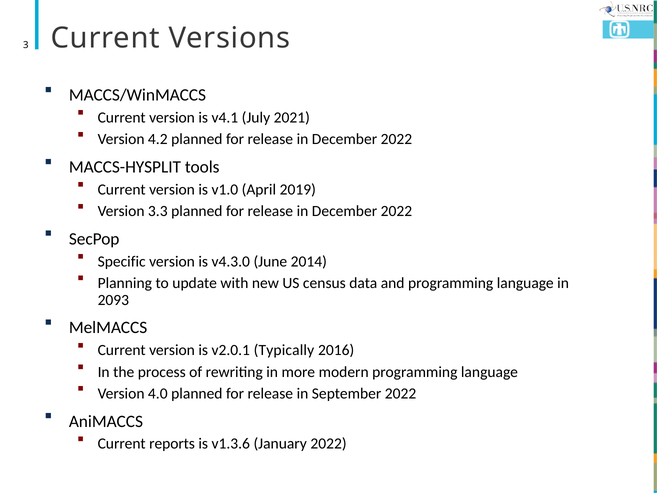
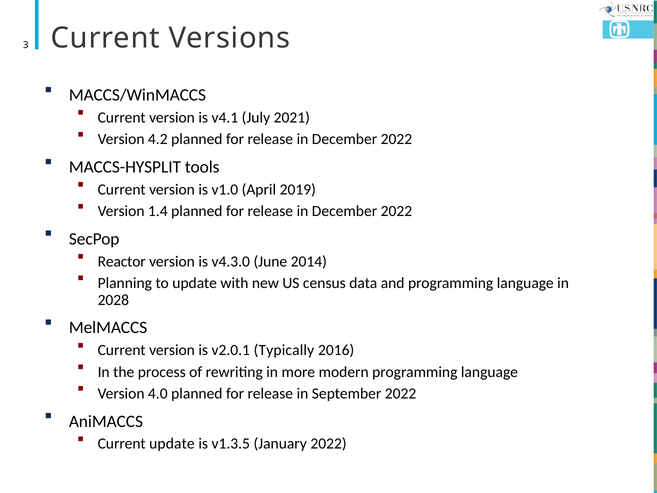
3.3: 3.3 -> 1.4 (158, 211)
Specific: Specific -> Reactor (122, 261)
2093: 2093 -> 2028 (113, 300)
Current reports: reports -> update (172, 444)
v1.3.6: v1.3.6 -> v1.3.5 (231, 444)
